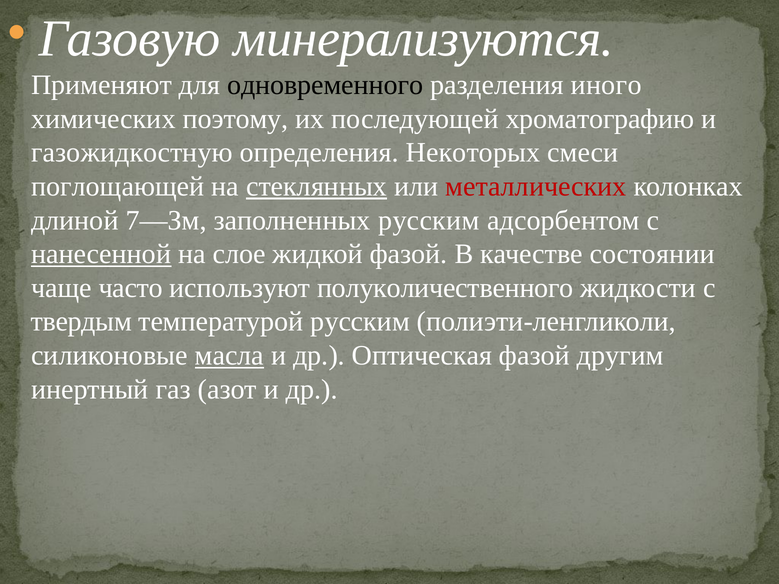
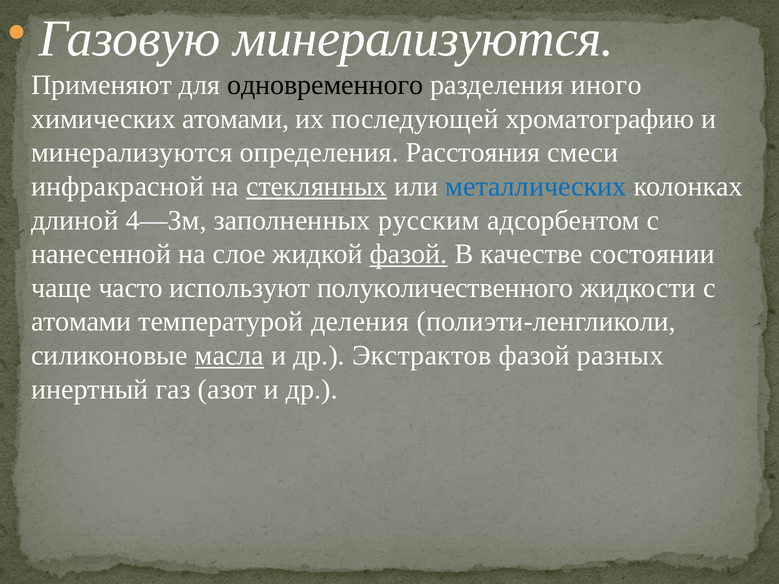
химических поэтому: поэтому -> атомами (236, 119)
газожидкостную: газожидкостную -> минерализуются (132, 153)
Некоторых: Некоторых -> Расстояния (473, 153)
поглощающей: поглощающей -> инфракрасной (118, 187)
металлических colour: red -> blue (536, 187)
7—Зм: 7—Зм -> 4—Зм (166, 220)
нанесенной underline: present -> none (101, 254)
фазой underline: none -> present (409, 254)
твердым: твердым -> атомами (81, 322)
температурой русским: русским -> деления (360, 322)
Оптическая: Оптическая -> Экстрактов (422, 356)
другим: другим -> разных (620, 356)
